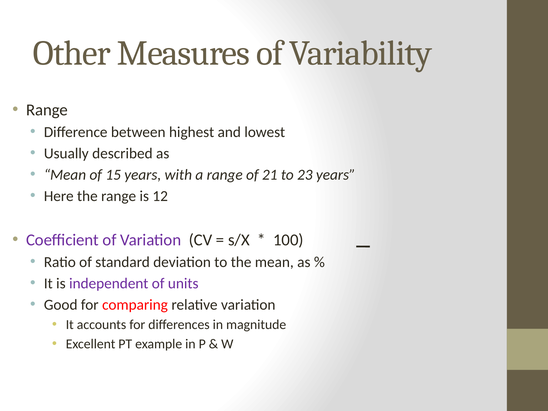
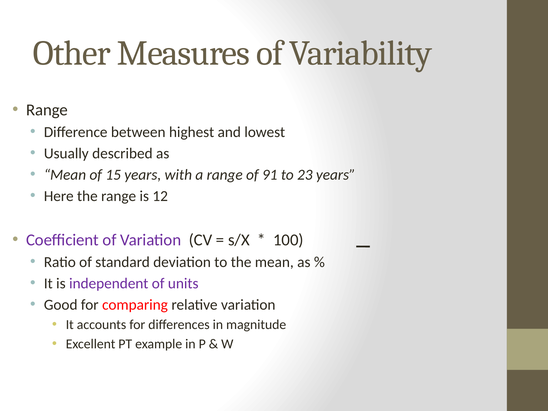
21: 21 -> 91 (270, 175)
